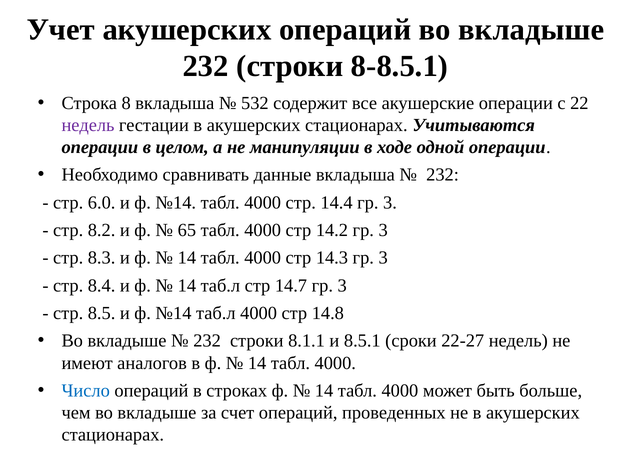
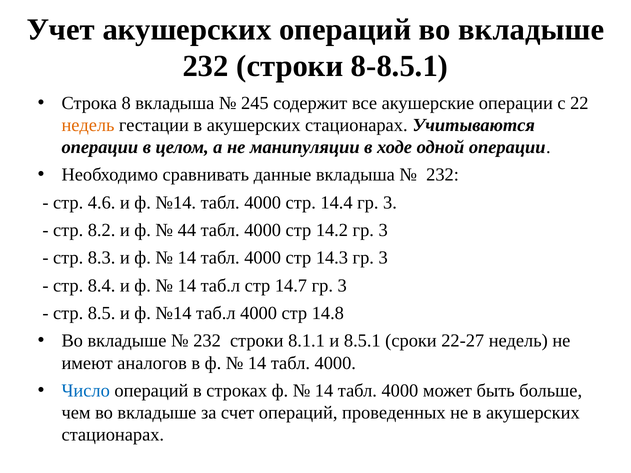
532: 532 -> 245 (255, 103)
недель colour: purple -> orange (88, 125)
6.0: 6.0 -> 4.6 (102, 203)
65: 65 -> 44 (187, 230)
